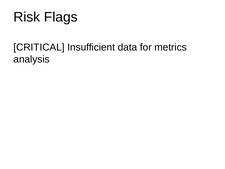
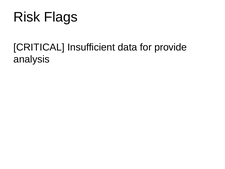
metrics: metrics -> provide (171, 47)
